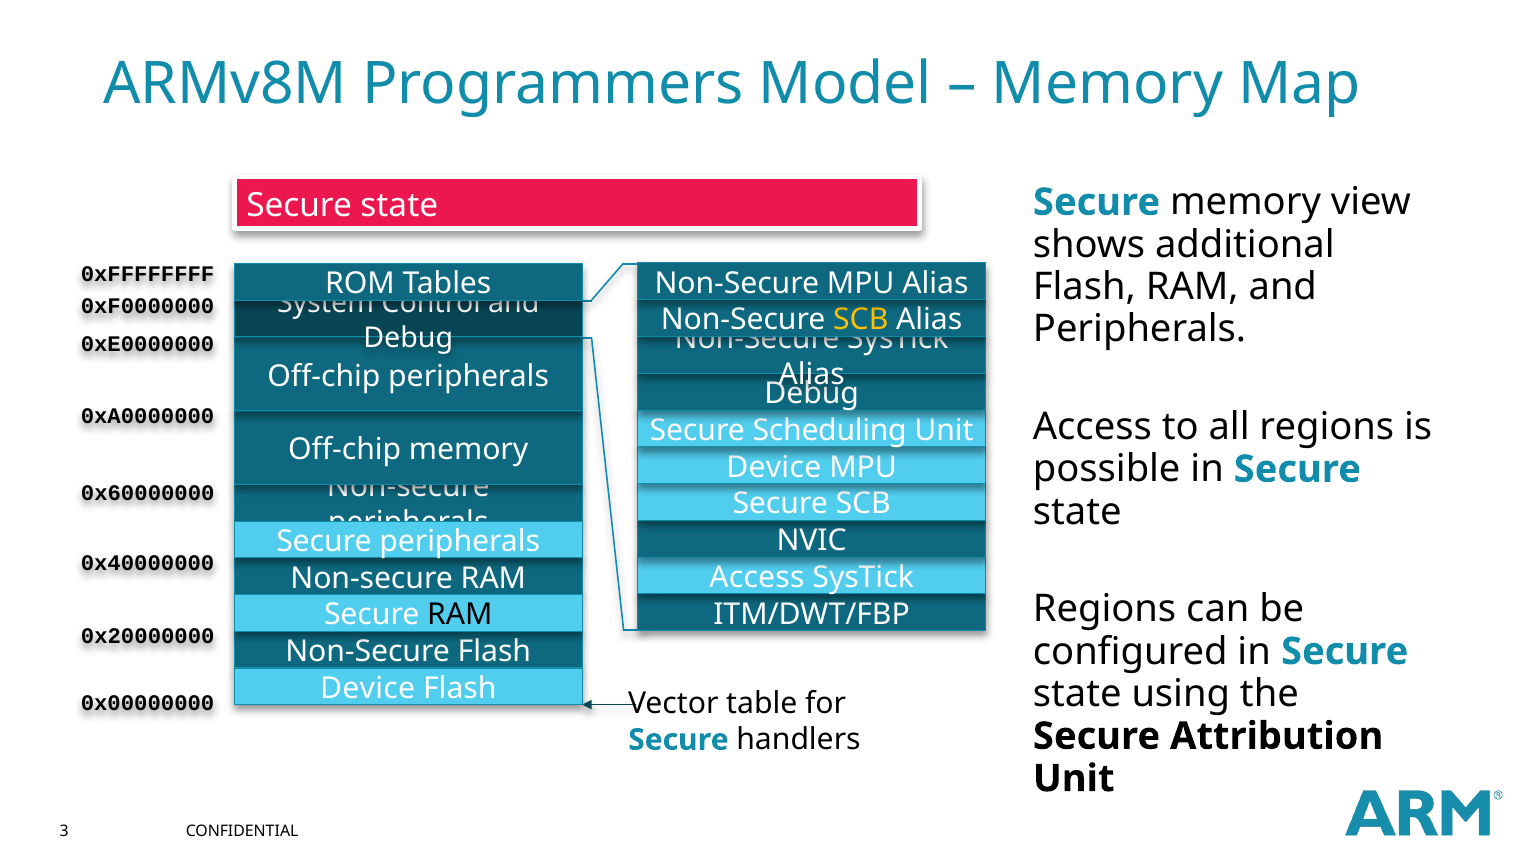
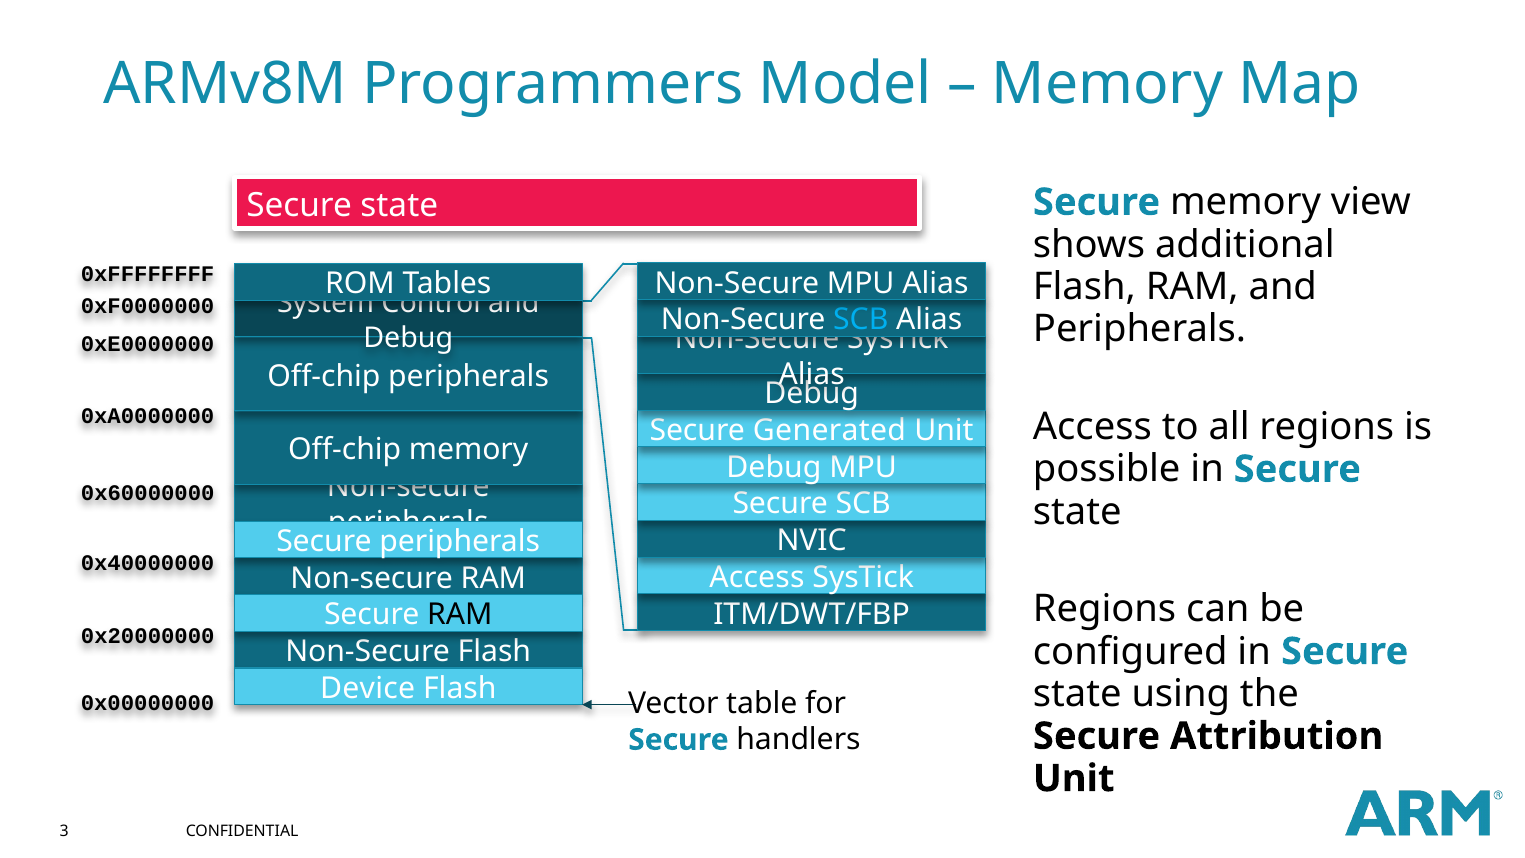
SCB colour: yellow -> light blue (861, 320)
Scheduling: Scheduling -> Generated (829, 431)
Device: Device -> Debug (774, 467)
